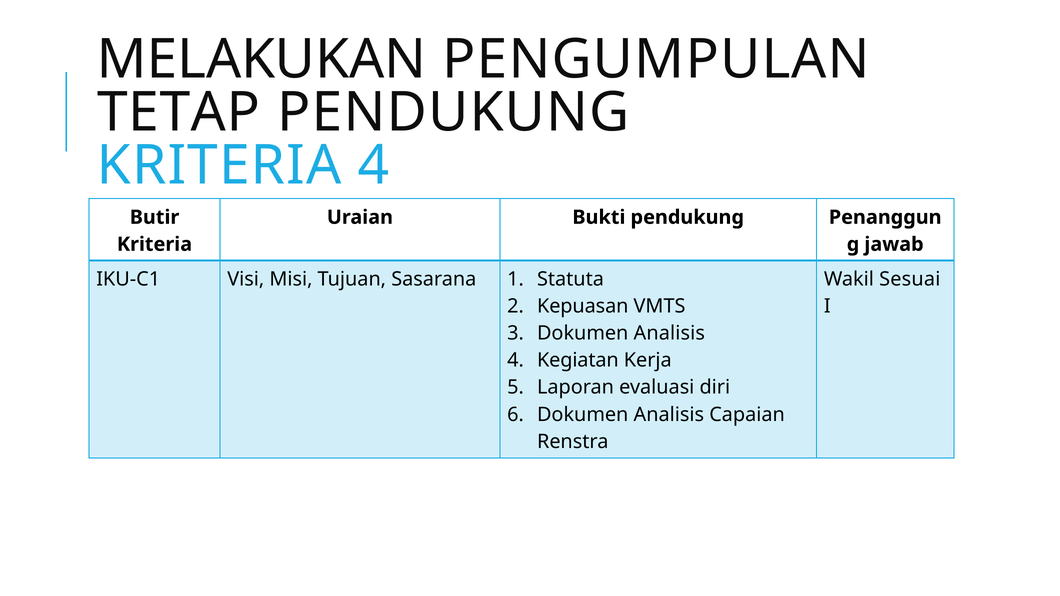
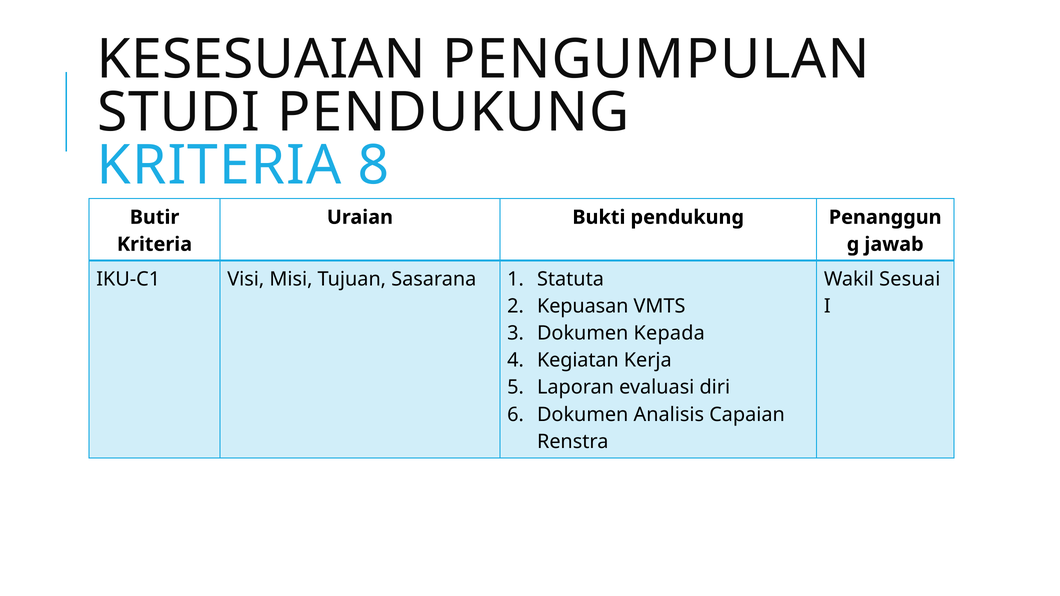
MELAKUKAN: MELAKUKAN -> KESESUAIAN (261, 59)
TETAP: TETAP -> STUDI (179, 112)
KRITERIA 4: 4 -> 8 (374, 165)
Analisis: Analisis -> Kepada (669, 334)
